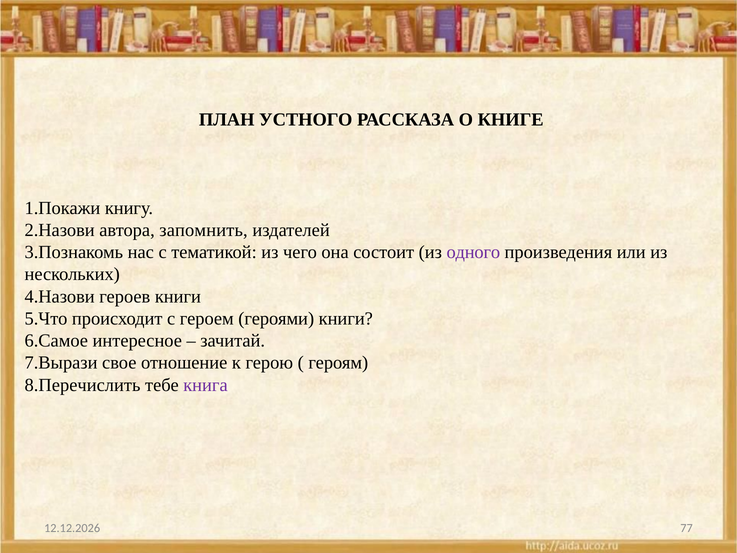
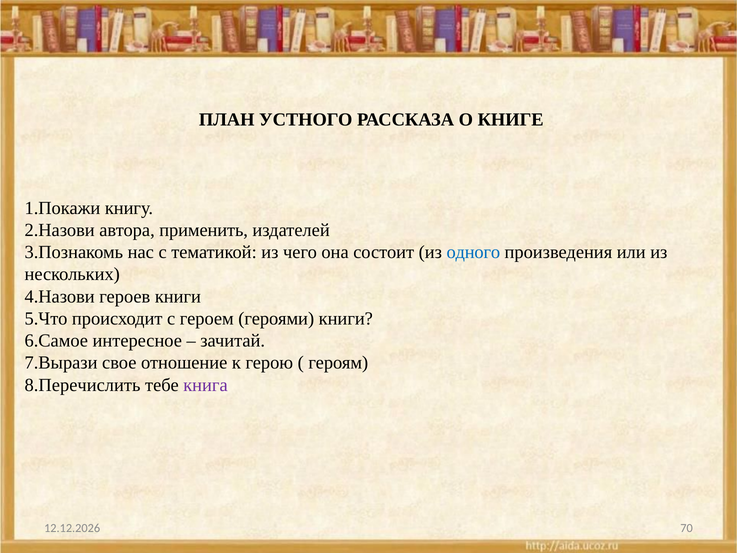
запомнить: запомнить -> применить (204, 230)
одного colour: purple -> blue (473, 252)
77: 77 -> 70 (687, 528)
